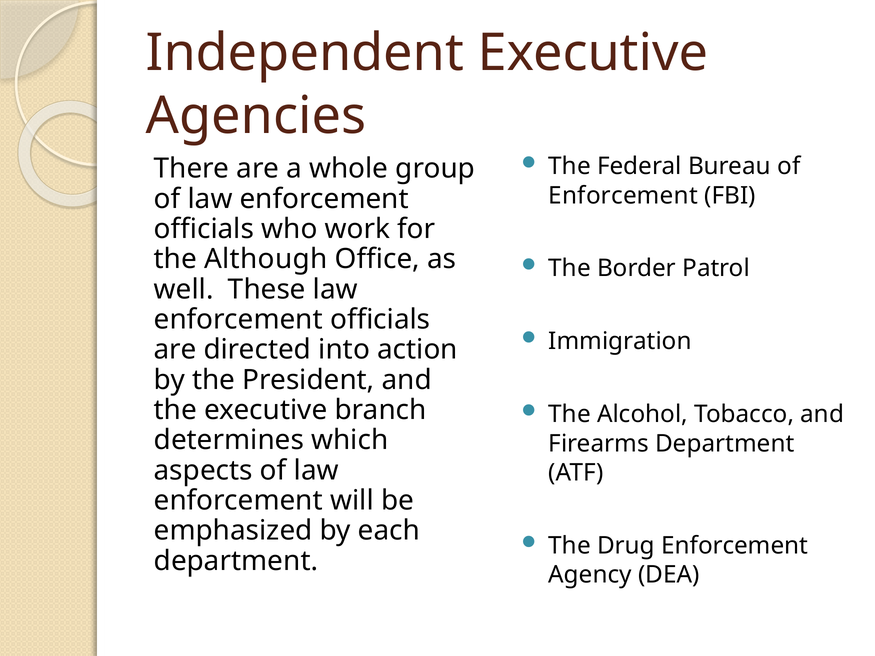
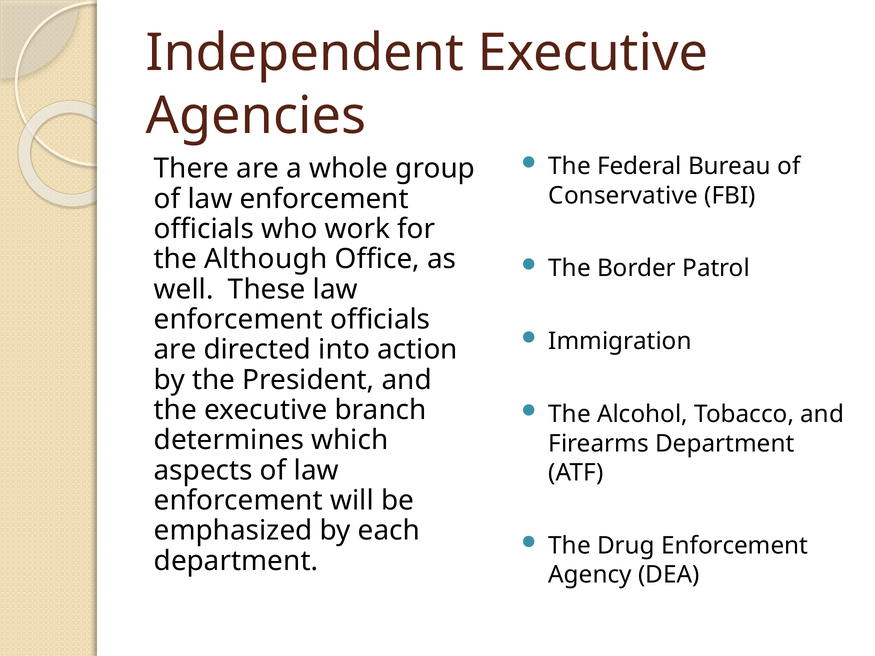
Enforcement: Enforcement -> Conservative (623, 196)
